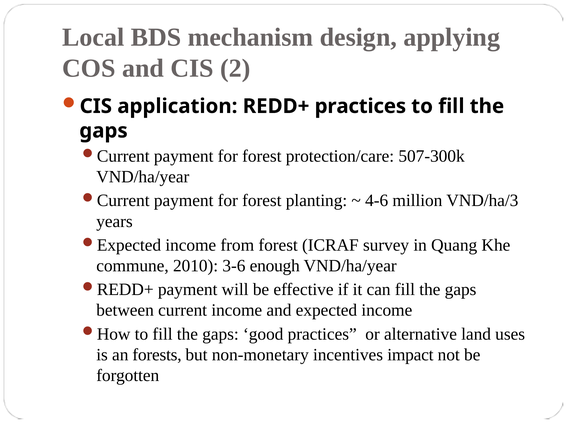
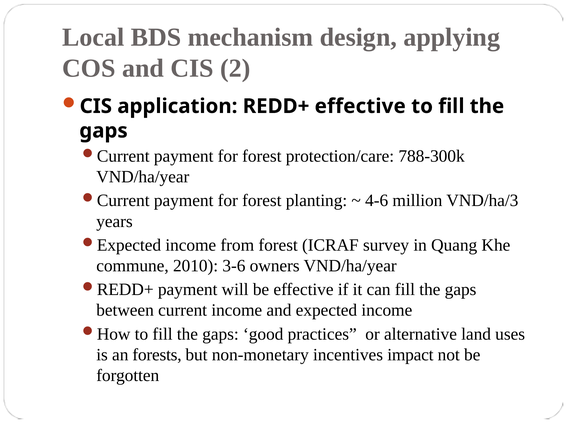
REDD+ practices: practices -> effective (360, 106)
507-300k: 507-300k -> 788-300k (432, 156)
enough: enough -> owners (275, 266)
